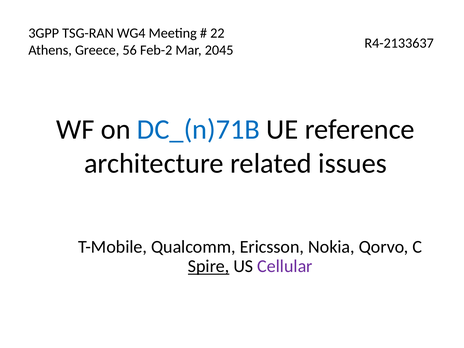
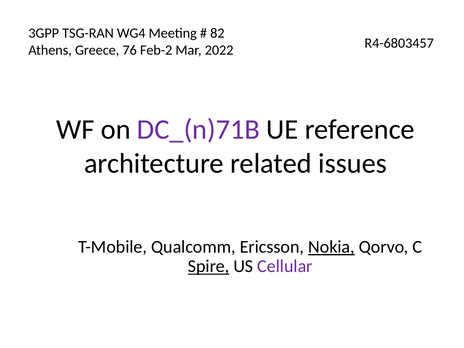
22: 22 -> 82 (217, 33)
R4-2133637: R4-2133637 -> R4-6803457 (399, 43)
56: 56 -> 76 (130, 50)
2045: 2045 -> 2022 (219, 50)
DC_(n)71B colour: blue -> purple (198, 129)
Nokia underline: none -> present (332, 247)
